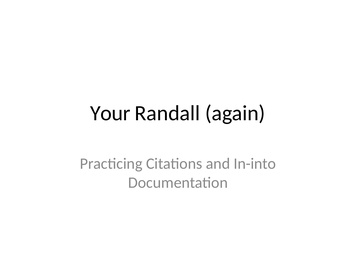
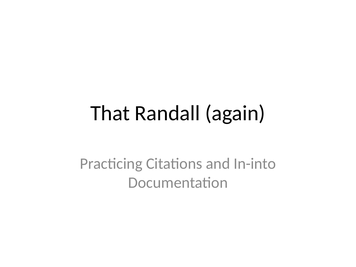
Your: Your -> That (110, 113)
